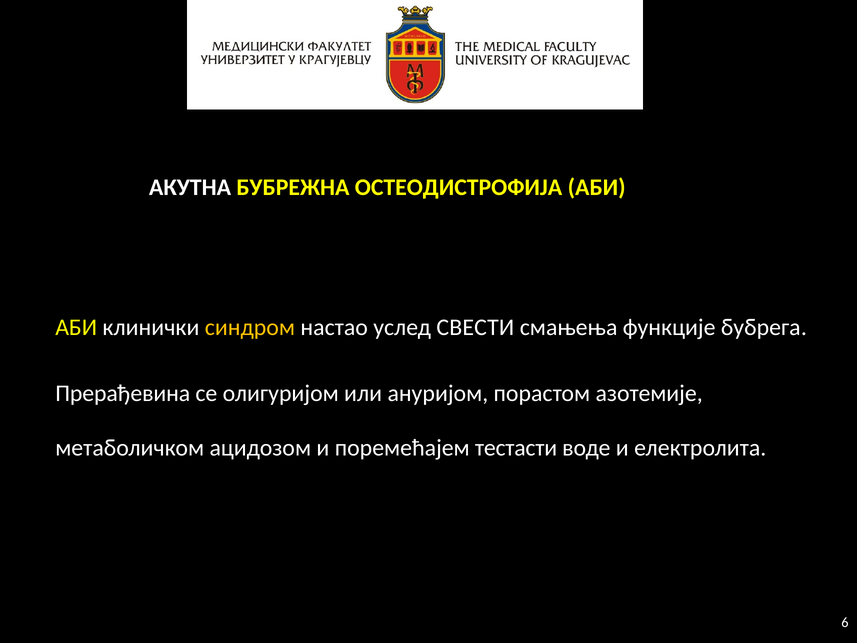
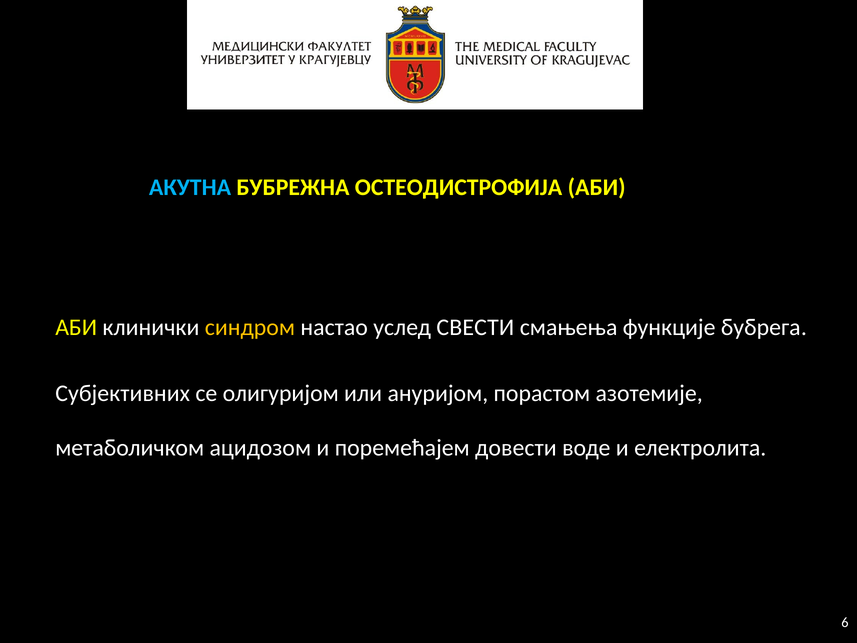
АКУТНА colour: white -> light blue (190, 188)
Прерађевина: Прерађевина -> Субјективних (123, 393)
тестасти: тестасти -> довести (516, 448)
